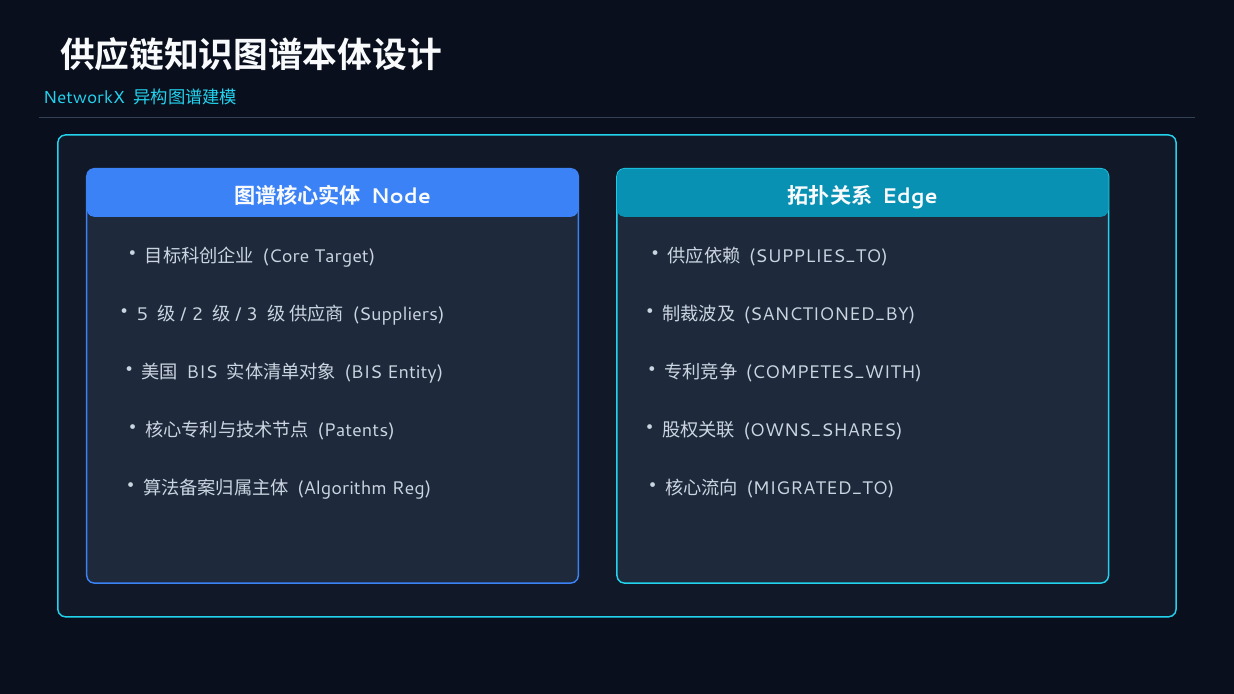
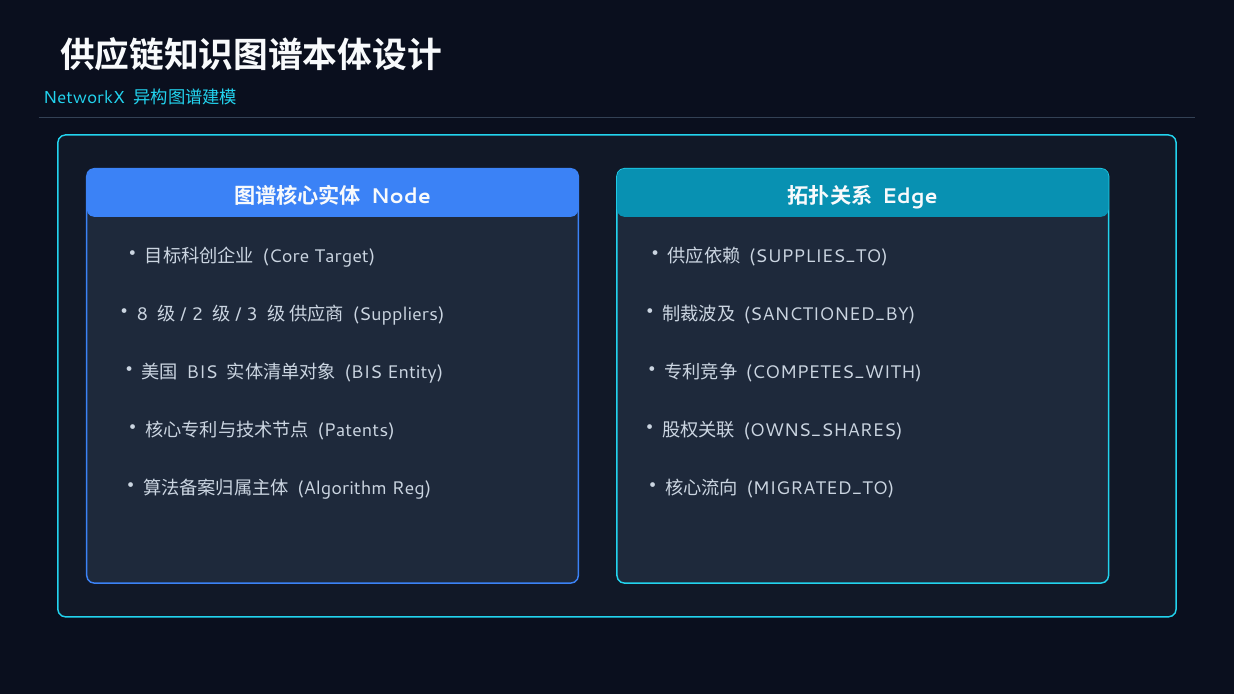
5: 5 -> 8 (143, 315)
